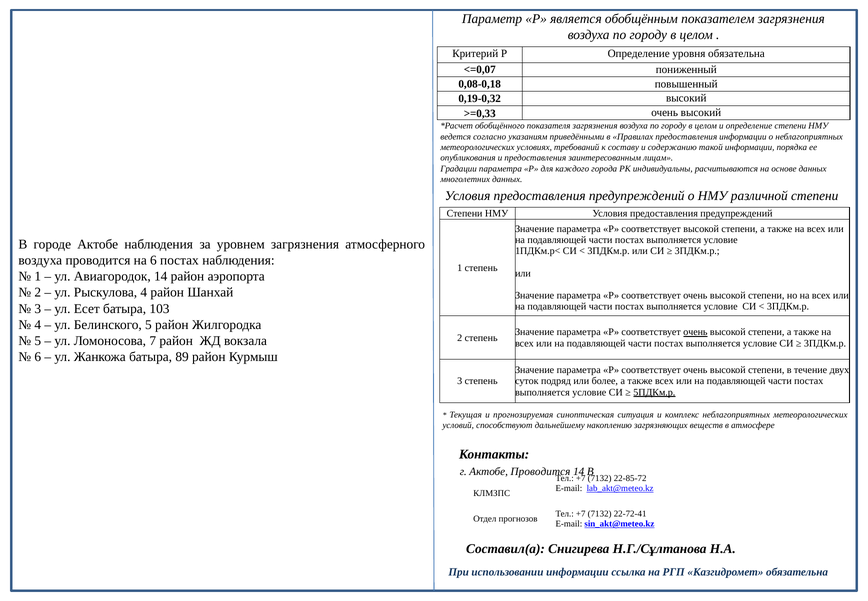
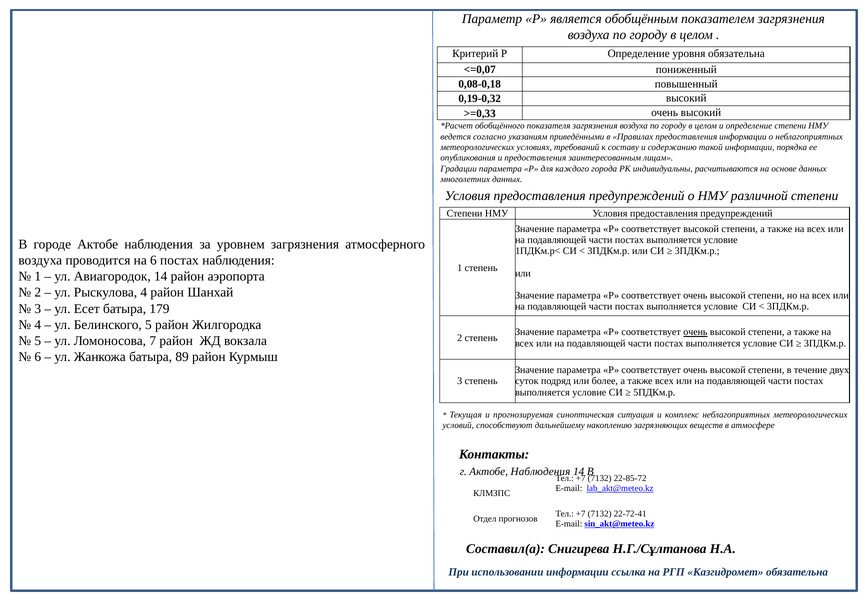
103: 103 -> 179 (159, 309)
5ПДКм.р underline: present -> none (654, 392)
г Актобе Проводится: Проводится -> Наблюдения (540, 471)
